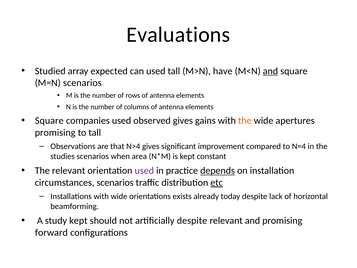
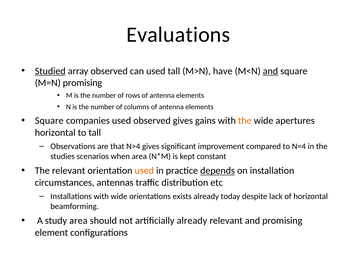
Studied underline: none -> present (50, 71)
array expected: expected -> observed (109, 71)
M=N scenarios: scenarios -> promising (82, 83)
promising: promising -> horizontal (55, 132)
used colour: purple -> orange (144, 171)
circumstances scenarios: scenarios -> antennas (115, 182)
etc underline: present -> none (217, 182)
study kept: kept -> area (78, 221)
artificially despite: despite -> already (192, 221)
forward: forward -> element (51, 232)
